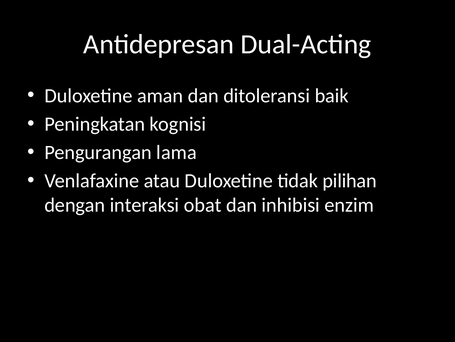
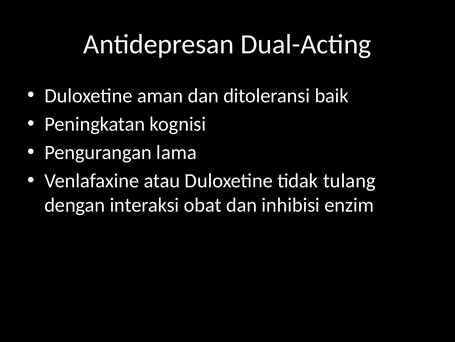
pilihan: pilihan -> tulang (349, 180)
